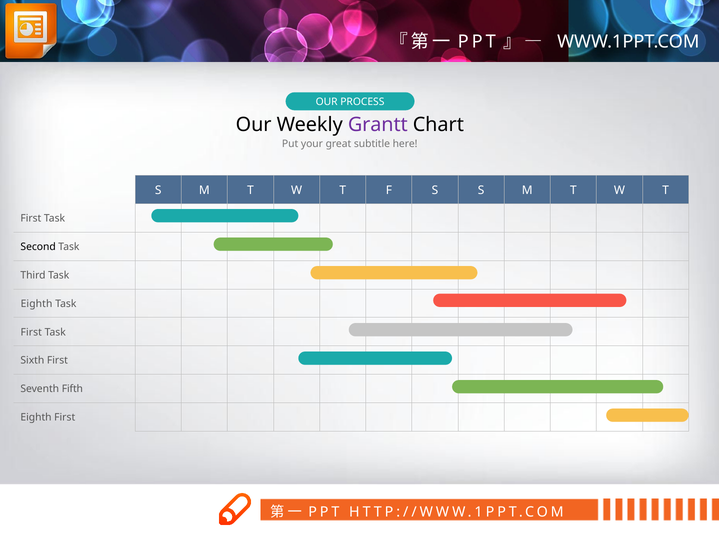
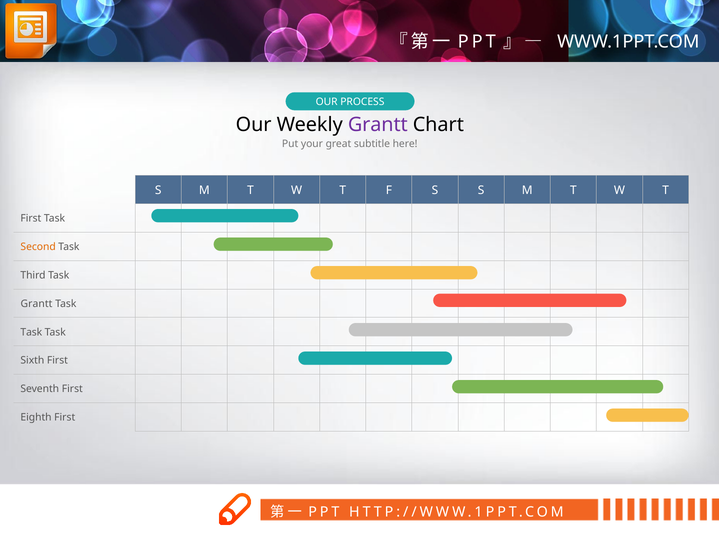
Second colour: black -> orange (38, 247)
Eighth: Eighth -> Grantt (37, 304)
First: First -> Task (31, 332)
Seventh Fifth: Fifth -> First (72, 389)
